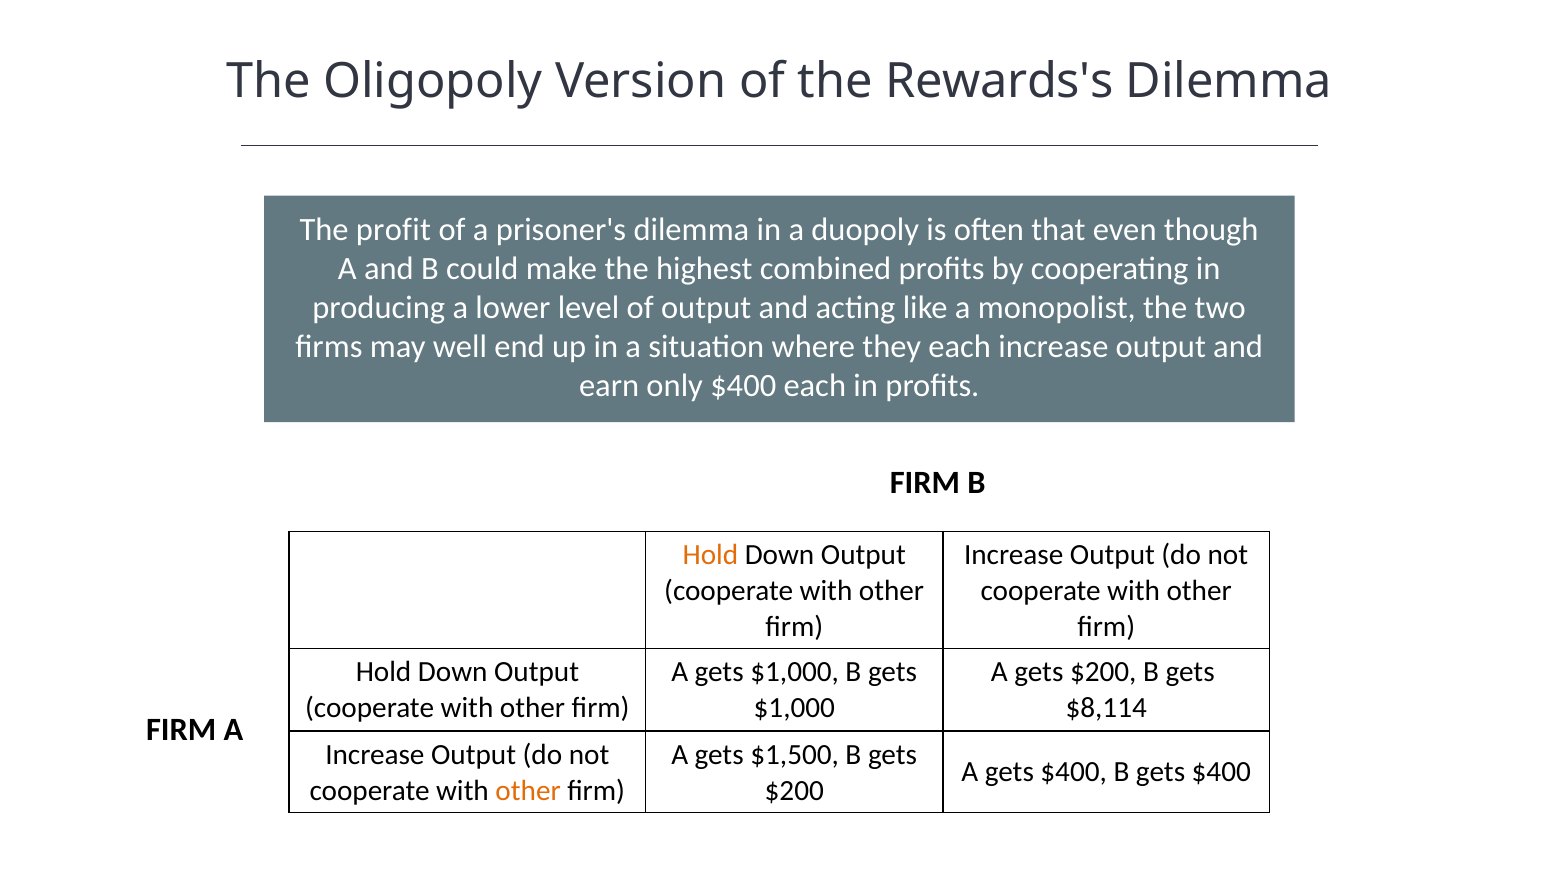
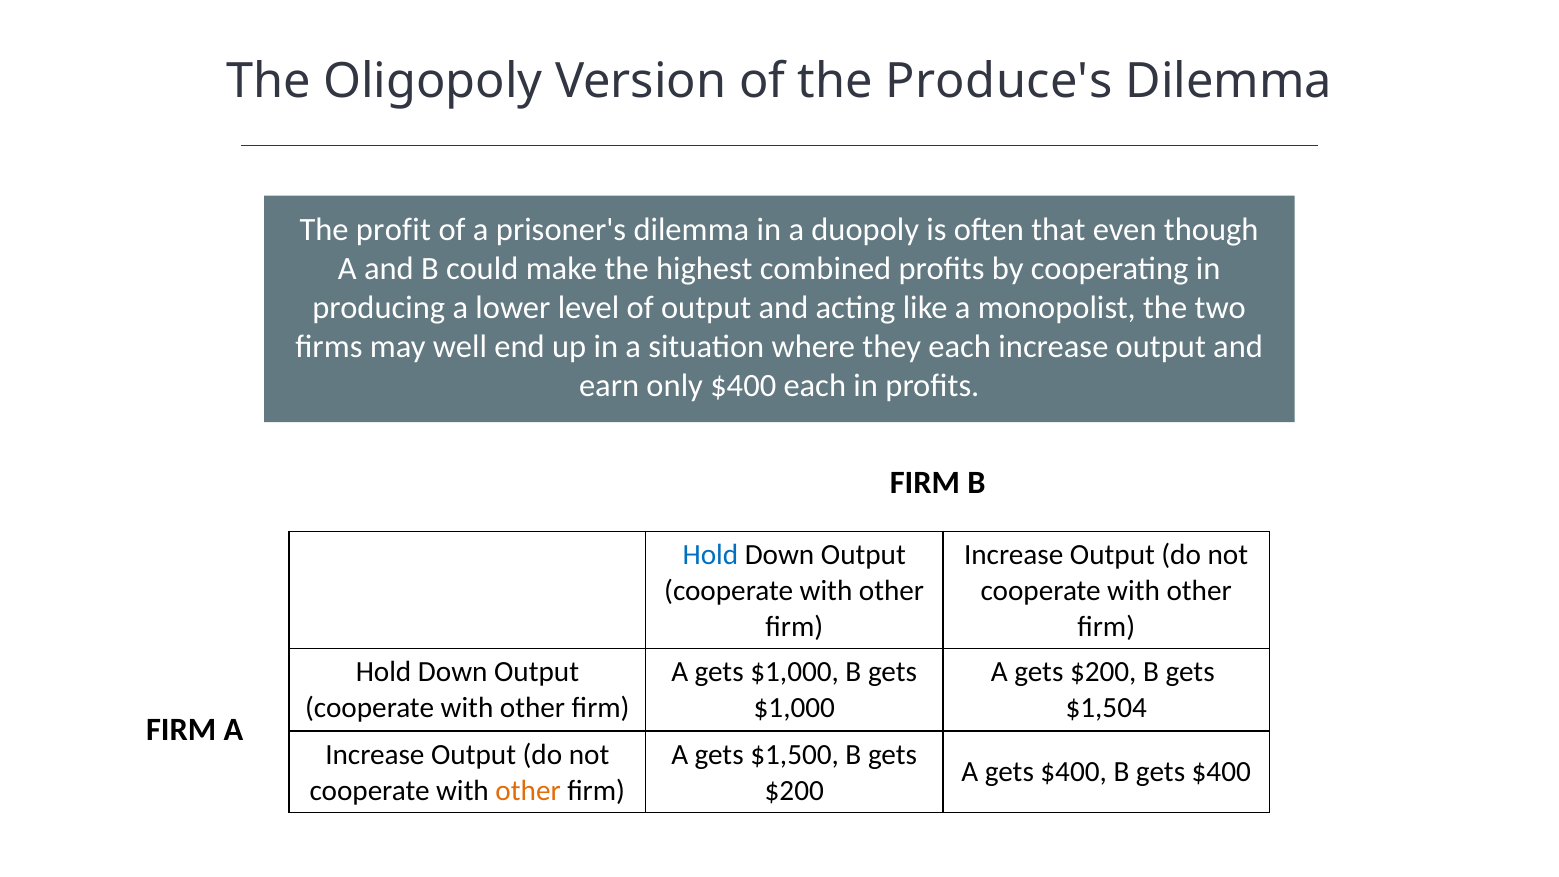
Rewards's: Rewards's -> Produce's (999, 82)
Hold colour: orange -> blue (710, 555)
$8,114: $8,114 -> $1,504 (1106, 708)
